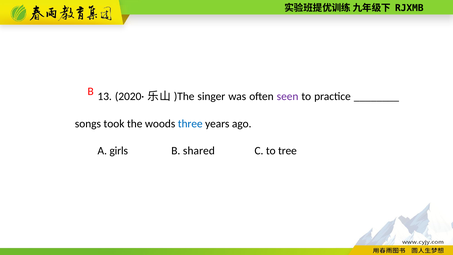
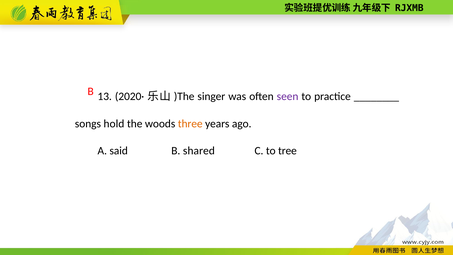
took: took -> hold (114, 124)
three colour: blue -> orange (190, 124)
girls: girls -> said (119, 151)
